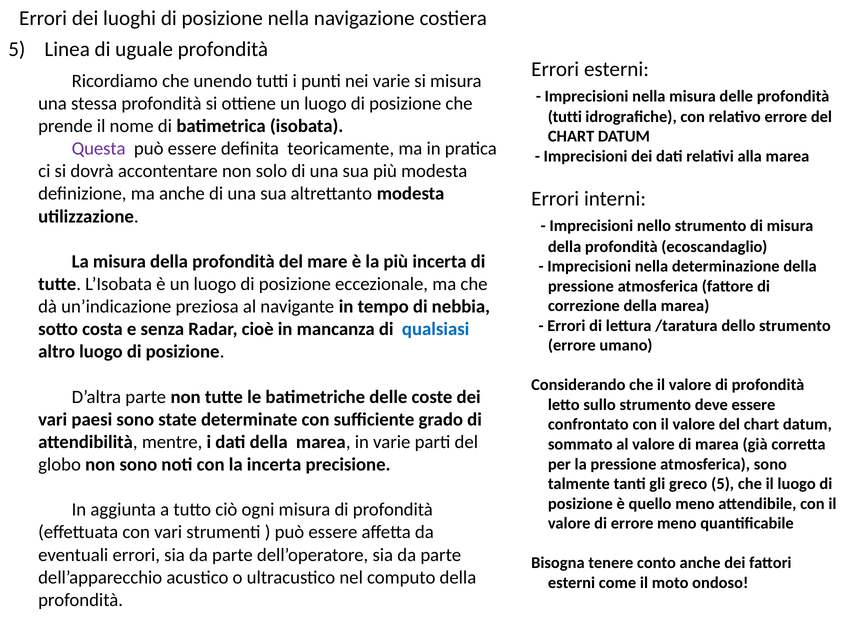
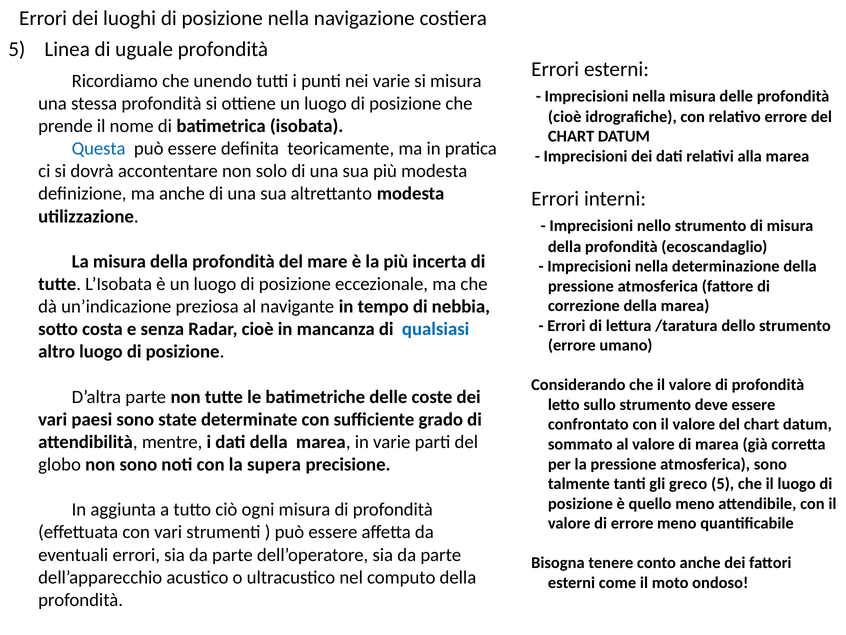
tutti: tutti -> cioè (565, 117)
Questa colour: purple -> blue (99, 148)
la incerta: incerta -> supera (274, 464)
